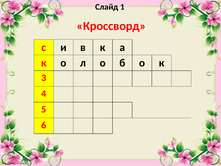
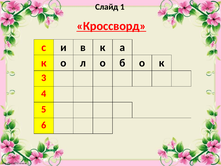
Кроссворд underline: none -> present (111, 26)
